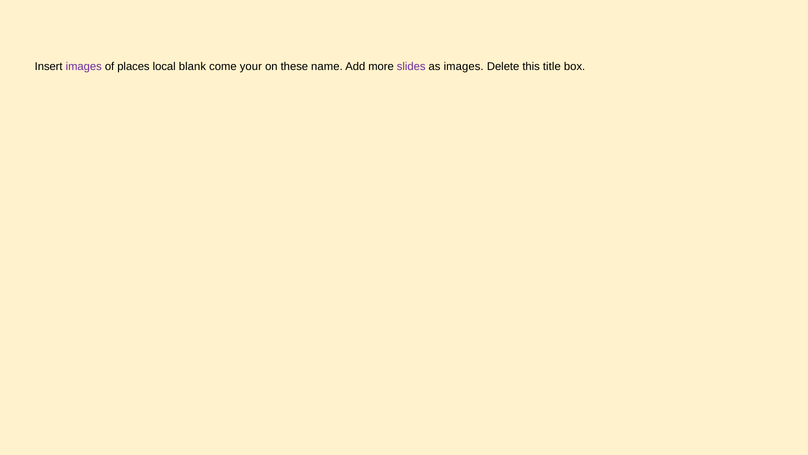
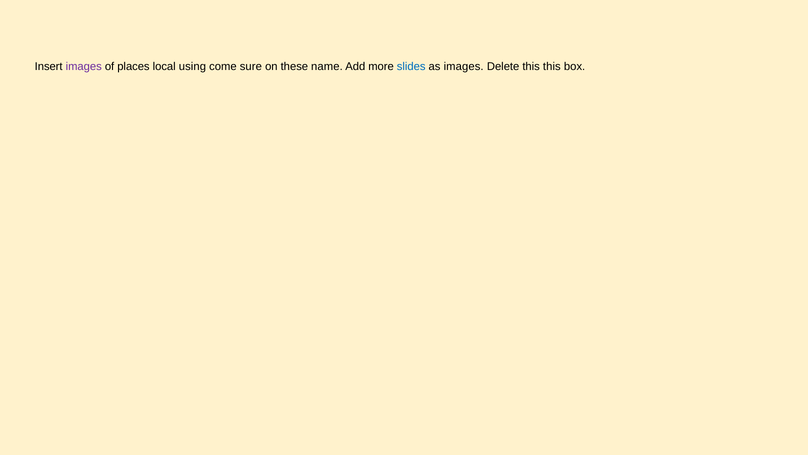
blank: blank -> using (192, 67)
your: your -> sure (251, 67)
slides colour: purple -> blue (411, 67)
this title: title -> this (552, 67)
